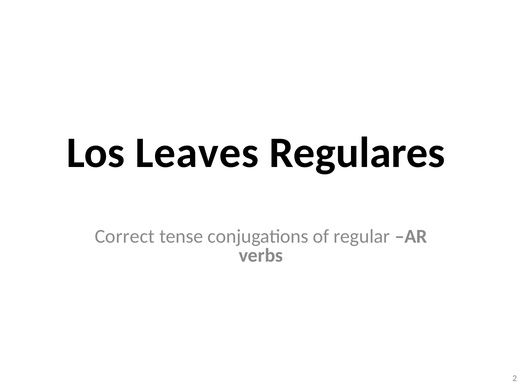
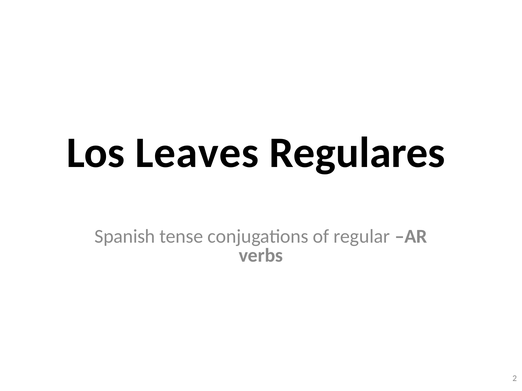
Correct: Correct -> Spanish (125, 237)
